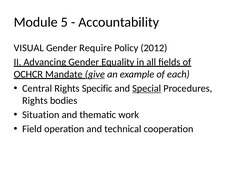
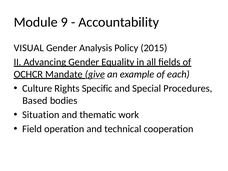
5: 5 -> 9 (64, 22)
Require: Require -> Analysis (96, 48)
2012: 2012 -> 2015 (154, 48)
Central: Central -> Culture (37, 88)
Special underline: present -> none (147, 88)
Rights: Rights -> Based (35, 101)
